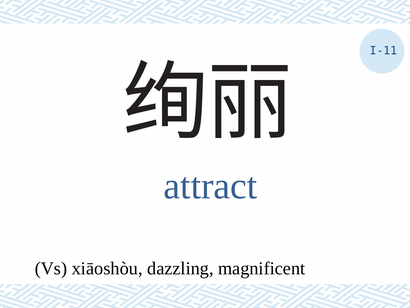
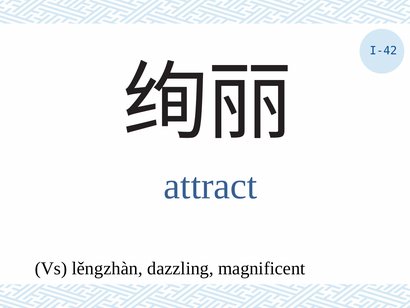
I-11: I-11 -> I-42 (383, 51)
xiāoshòu: xiāoshòu -> lěngzhàn (107, 268)
